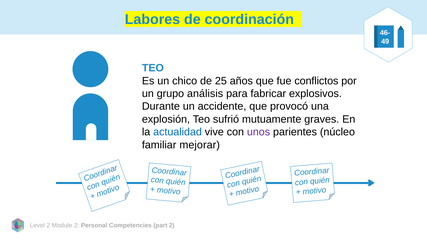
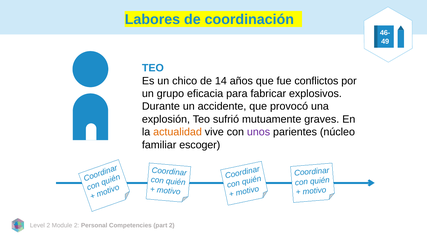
25: 25 -> 14 (221, 81)
análisis: análisis -> eficacia (205, 94)
actualidad colour: blue -> orange (178, 132)
mejorar: mejorar -> escoger (200, 145)
